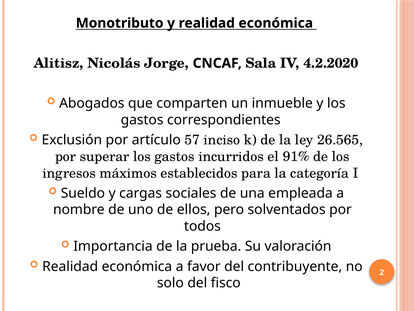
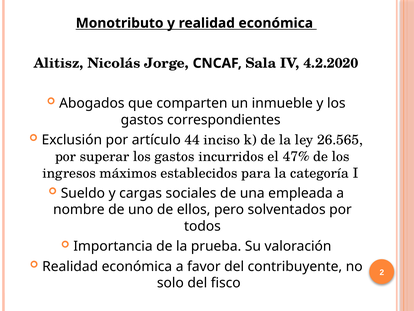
57: 57 -> 44 (192, 140)
91%: 91% -> 47% (296, 156)
